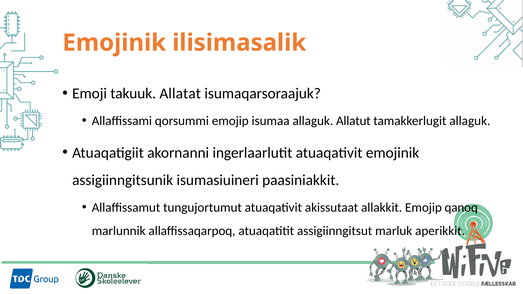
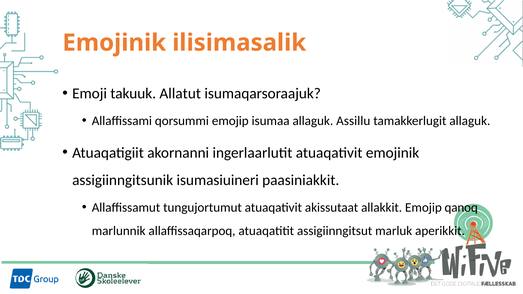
Allatat: Allatat -> Allatut (180, 94)
Allatut: Allatut -> Assillu (353, 121)
